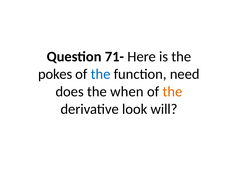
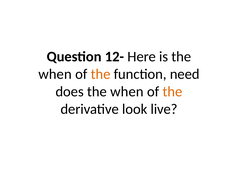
71-: 71- -> 12- (114, 57)
pokes: pokes -> when (55, 74)
the colour: blue -> orange (101, 74)
will: will -> live (164, 109)
